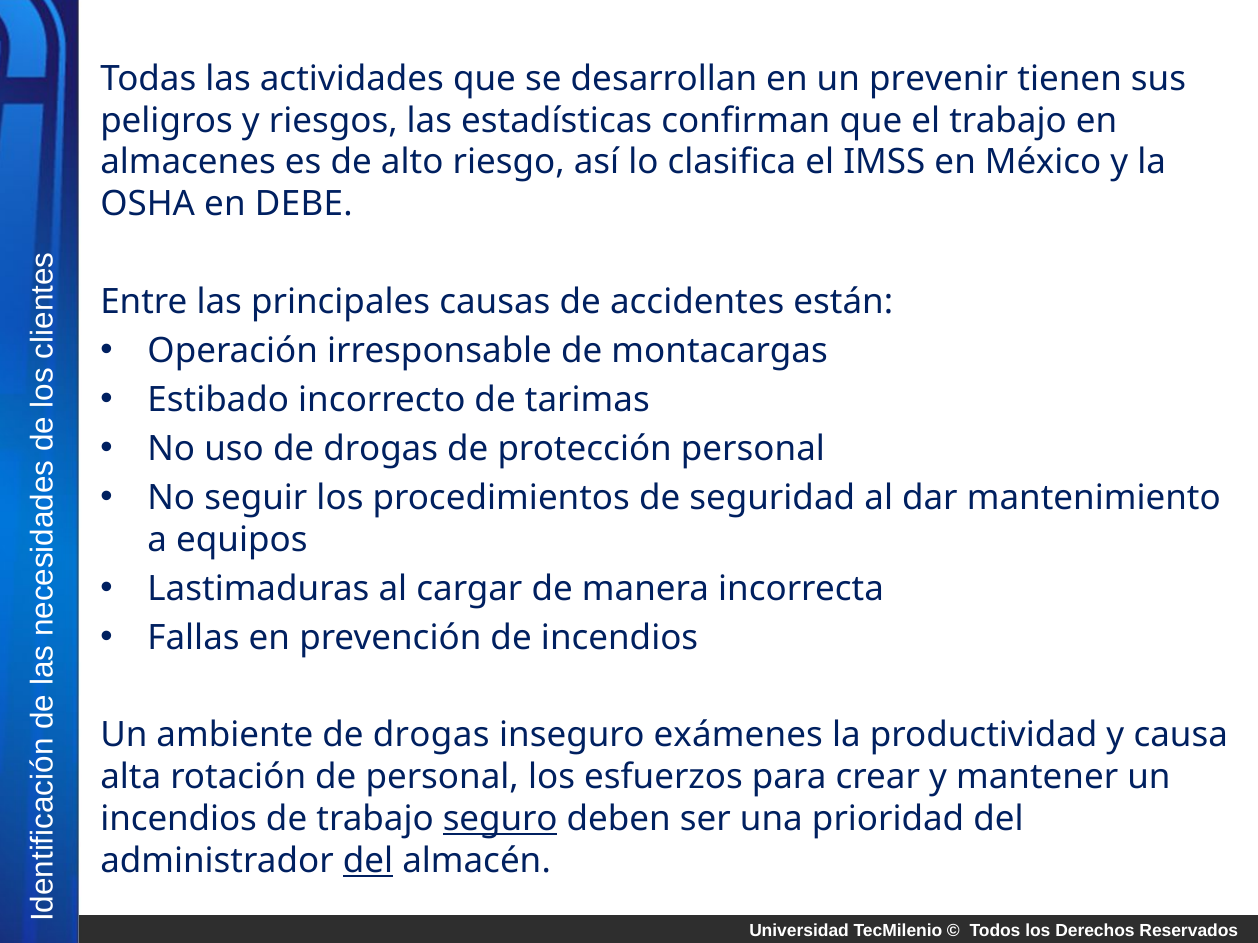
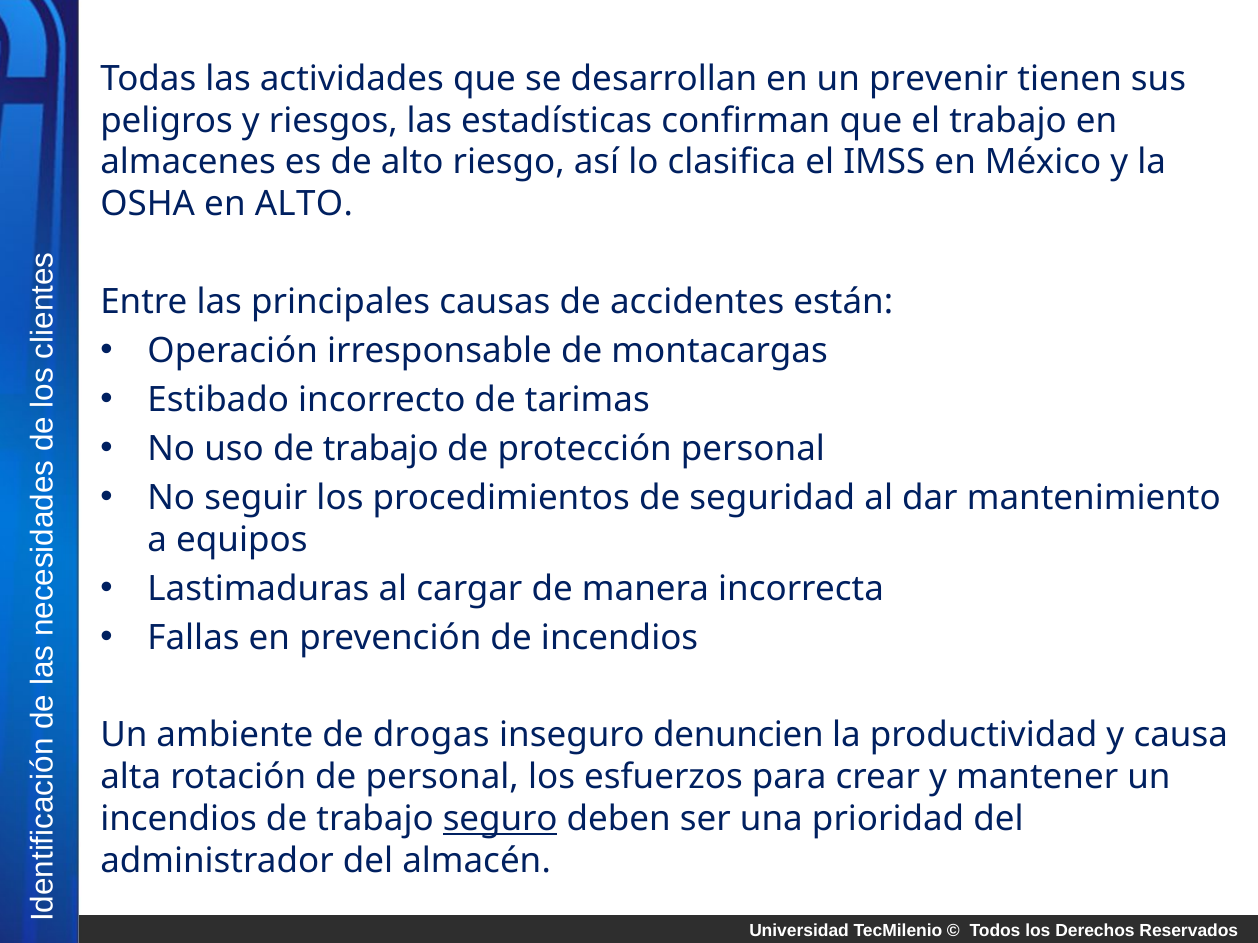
en DEBE: DEBE -> ALTO (304, 204)
uso de drogas: drogas -> trabajo (381, 449)
exámenes: exámenes -> denuncien (738, 736)
del underline: present -> none (368, 862)
